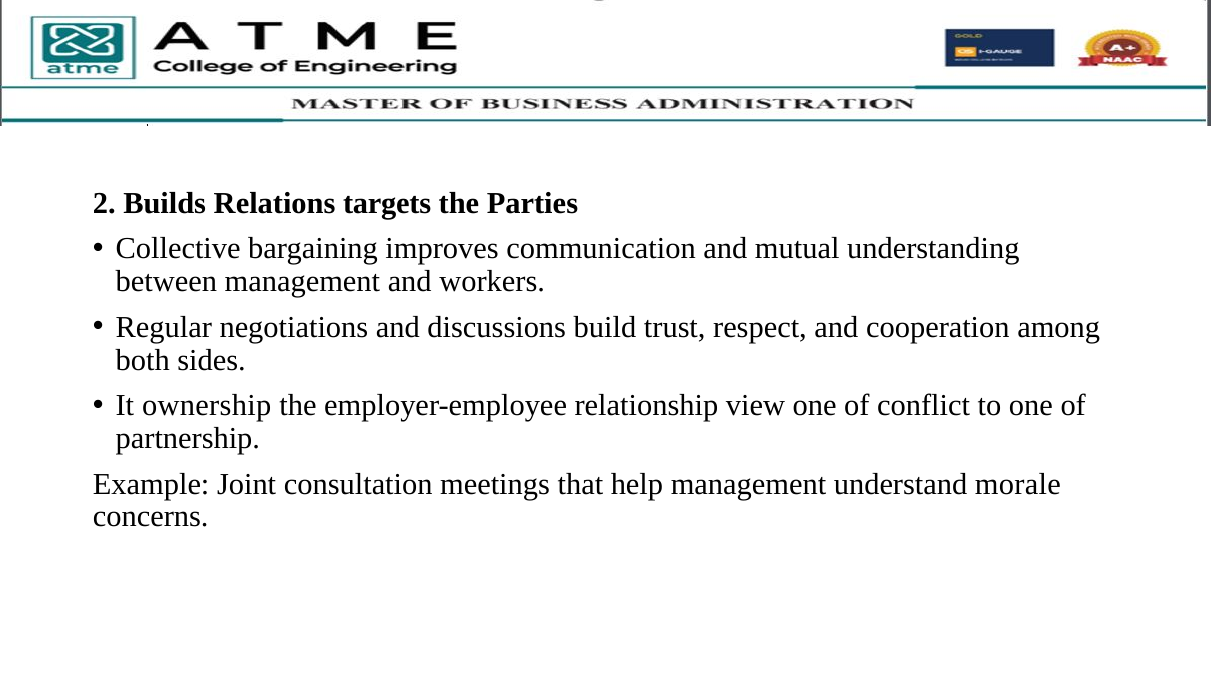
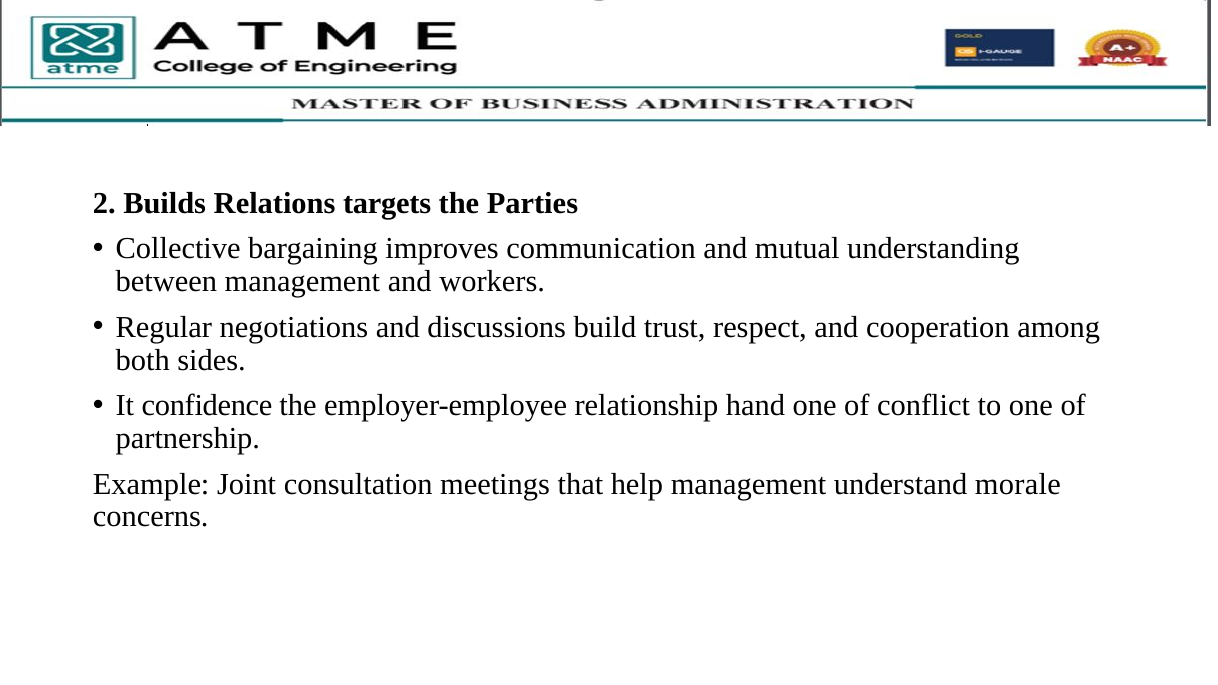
ownership: ownership -> confidence (207, 406)
view: view -> hand (755, 406)
